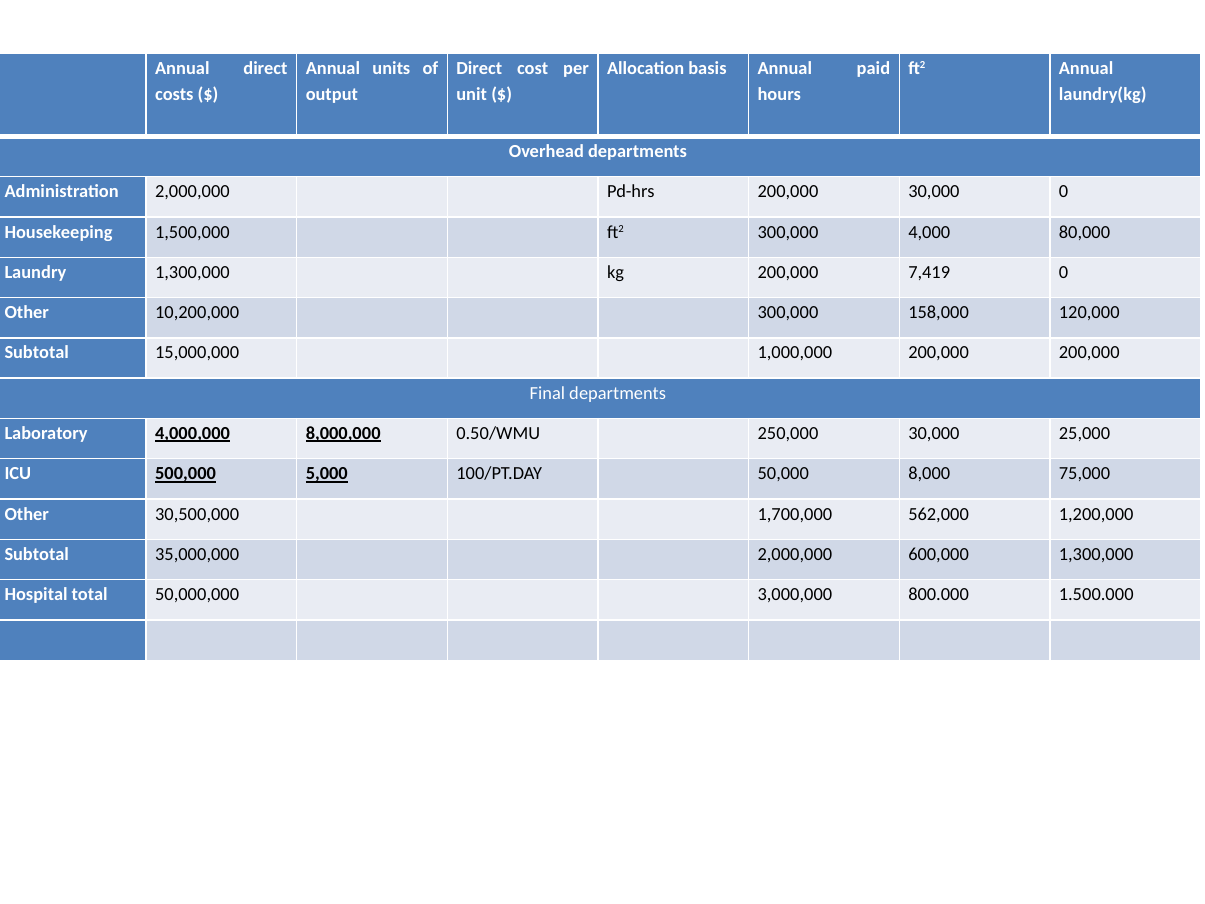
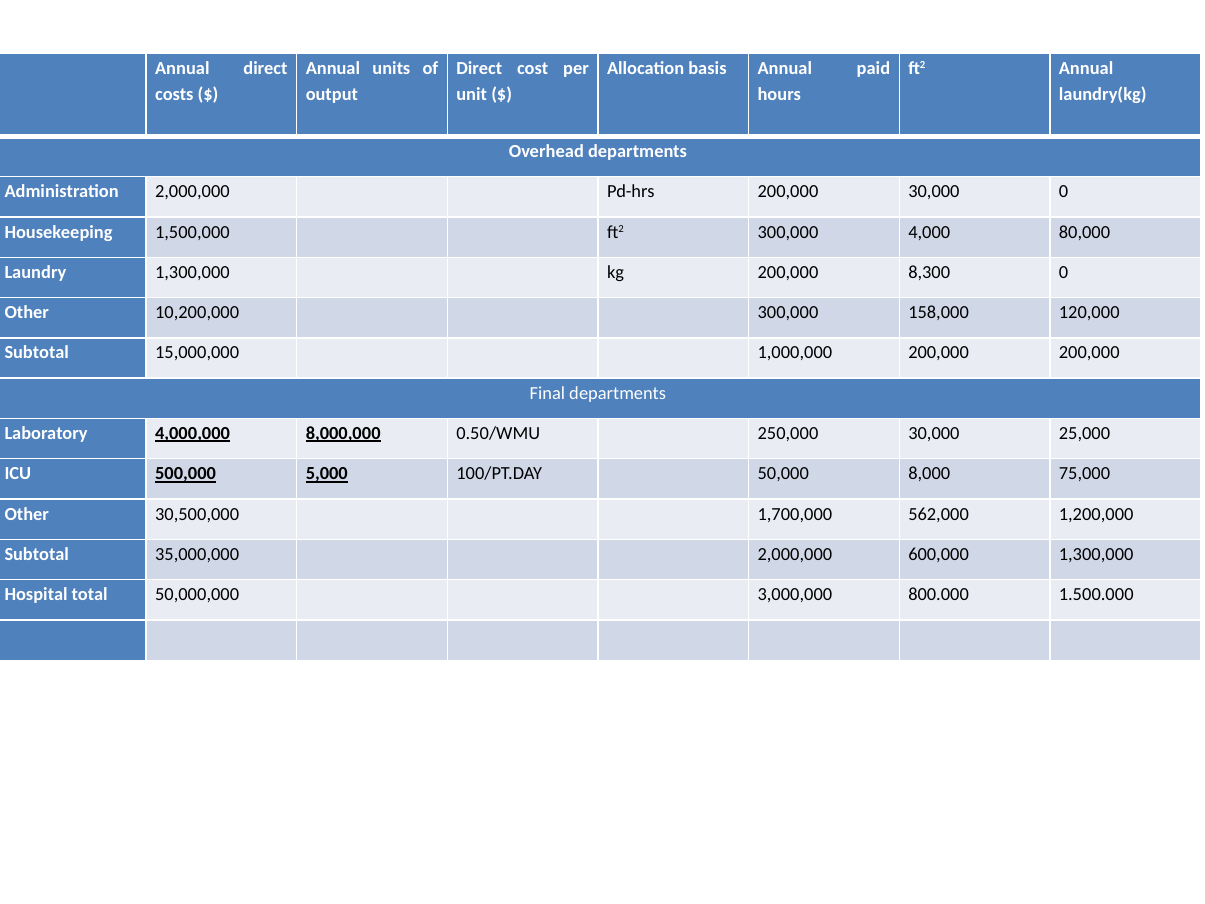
7,419: 7,419 -> 8,300 (929, 272)
